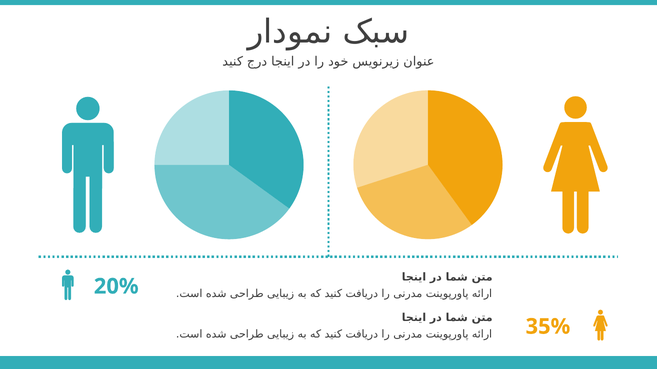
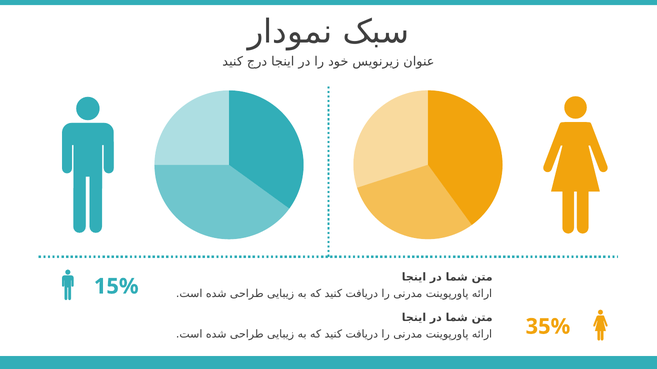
20%: 20% -> 15% (116, 287)
